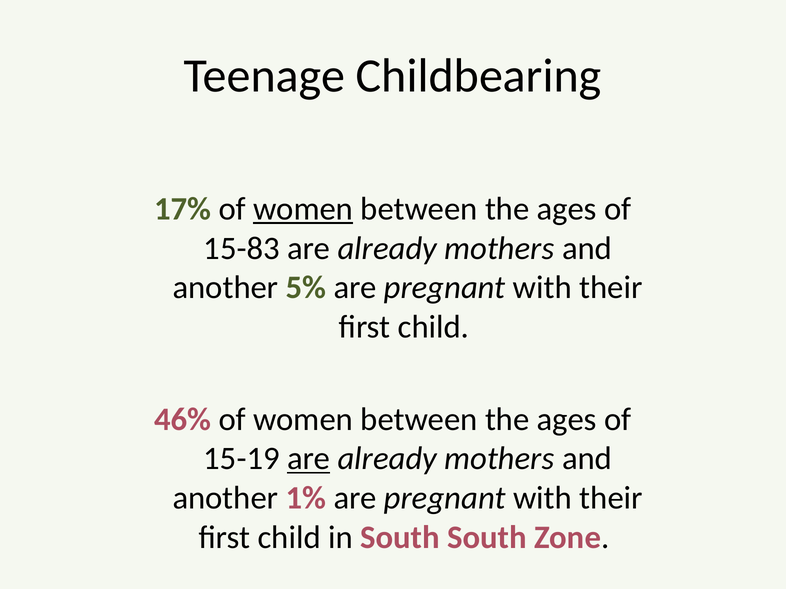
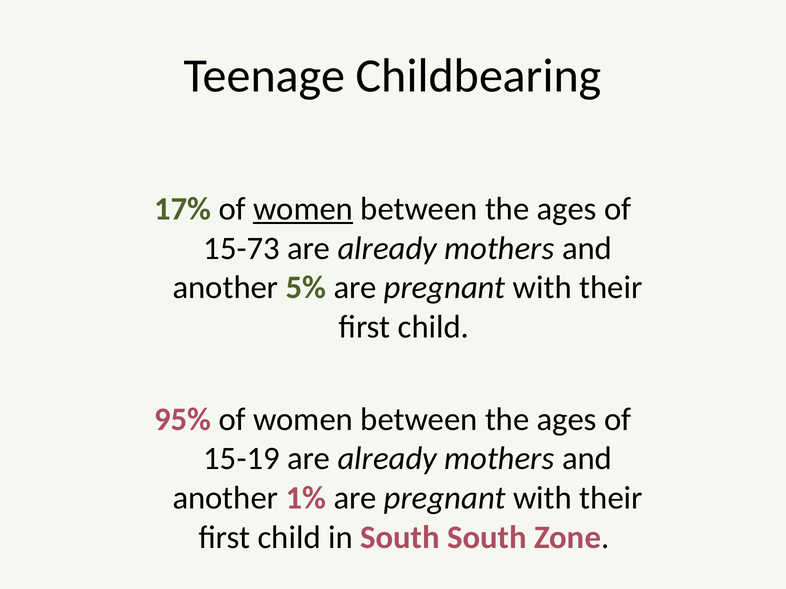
15-83: 15-83 -> 15-73 (242, 249)
46%: 46% -> 95% (183, 420)
are underline: present -> none (309, 459)
